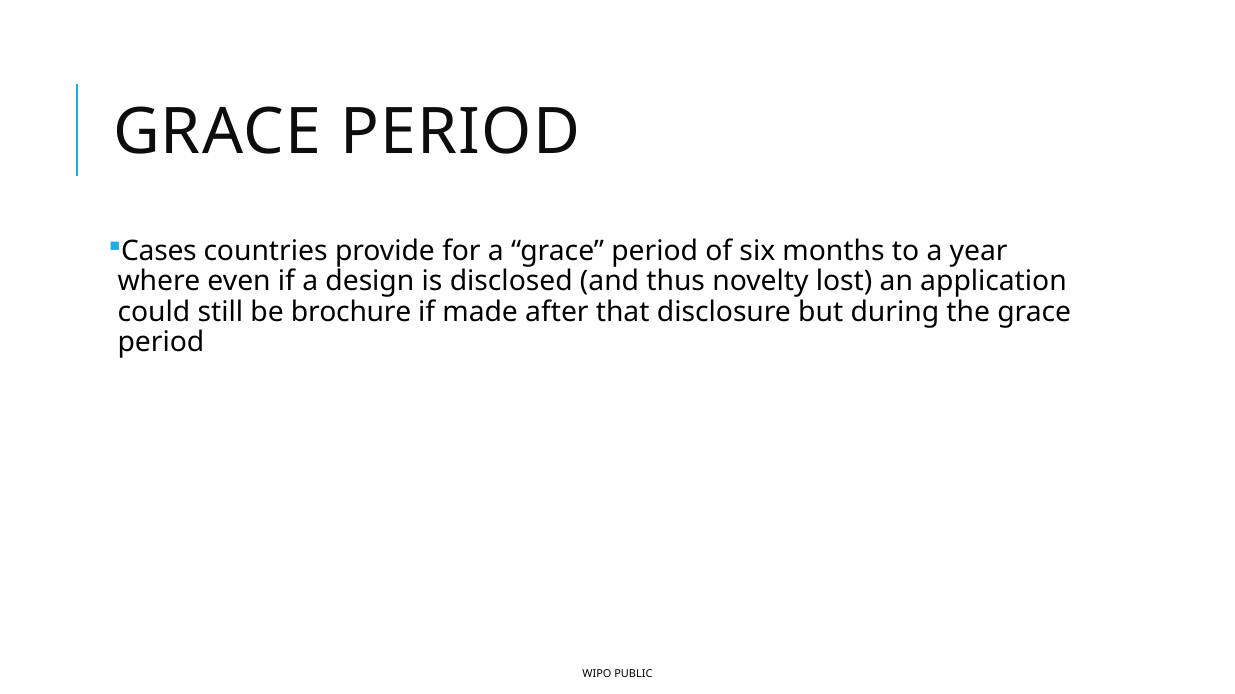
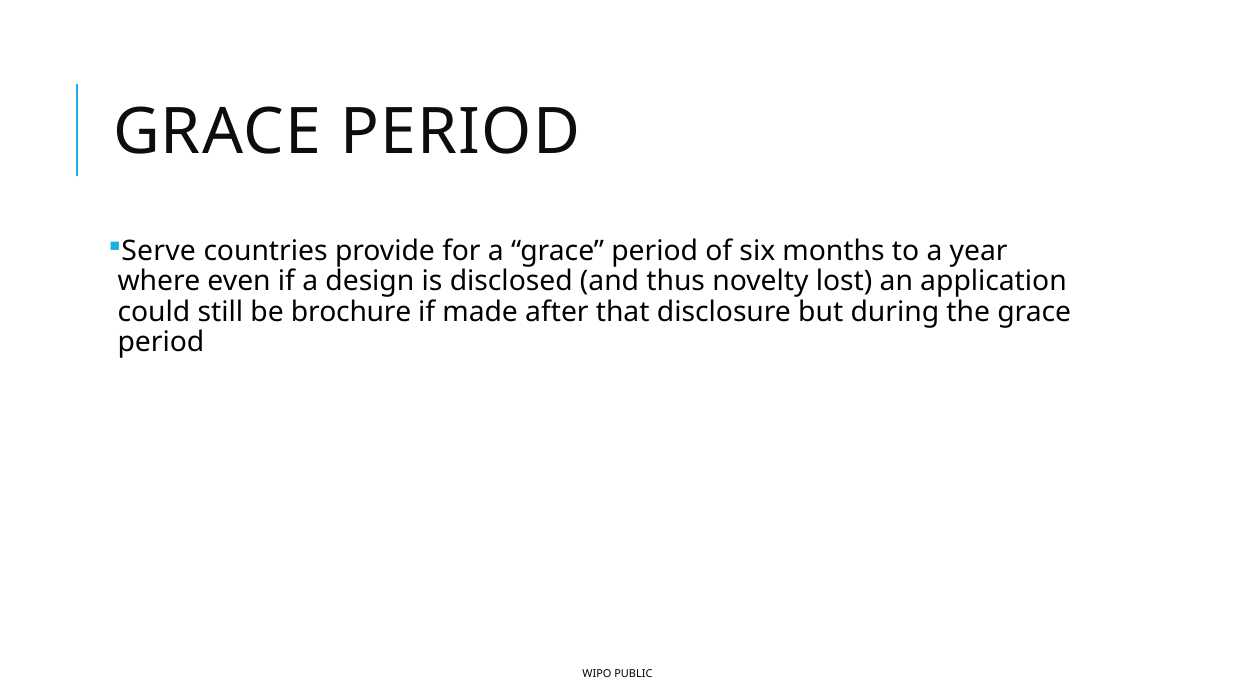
Cases: Cases -> Serve (159, 251)
